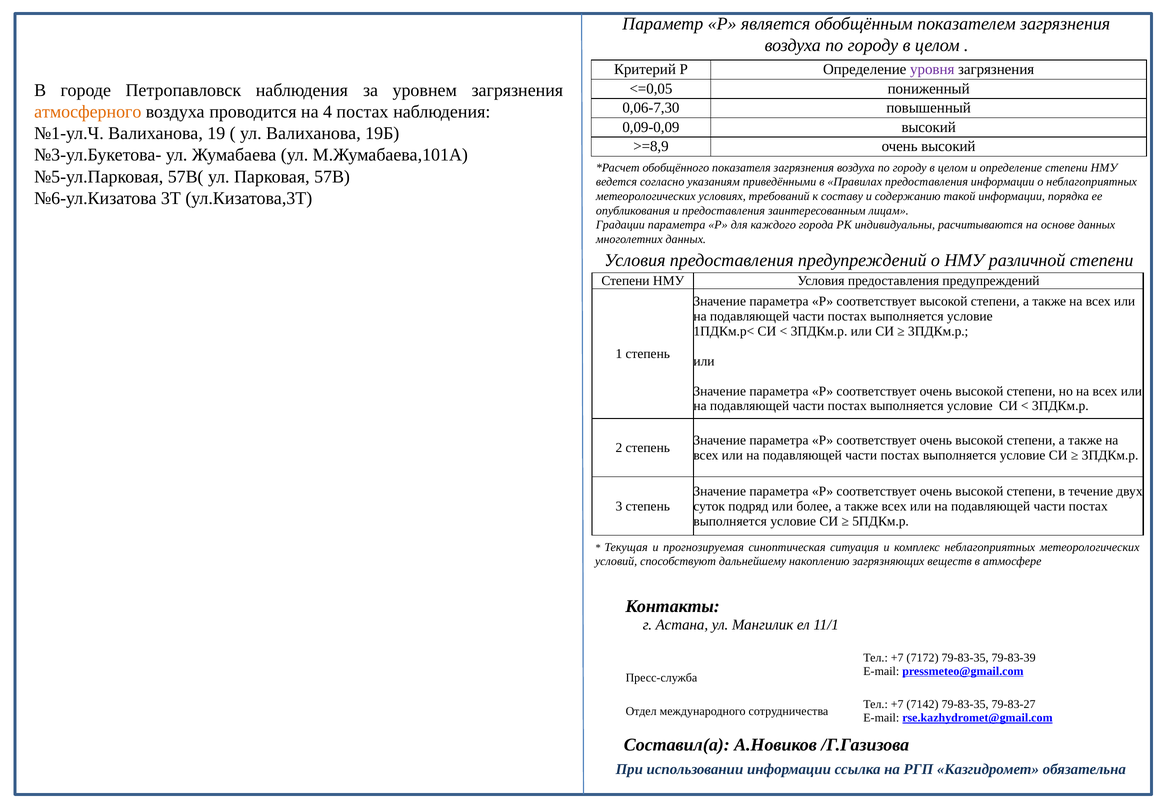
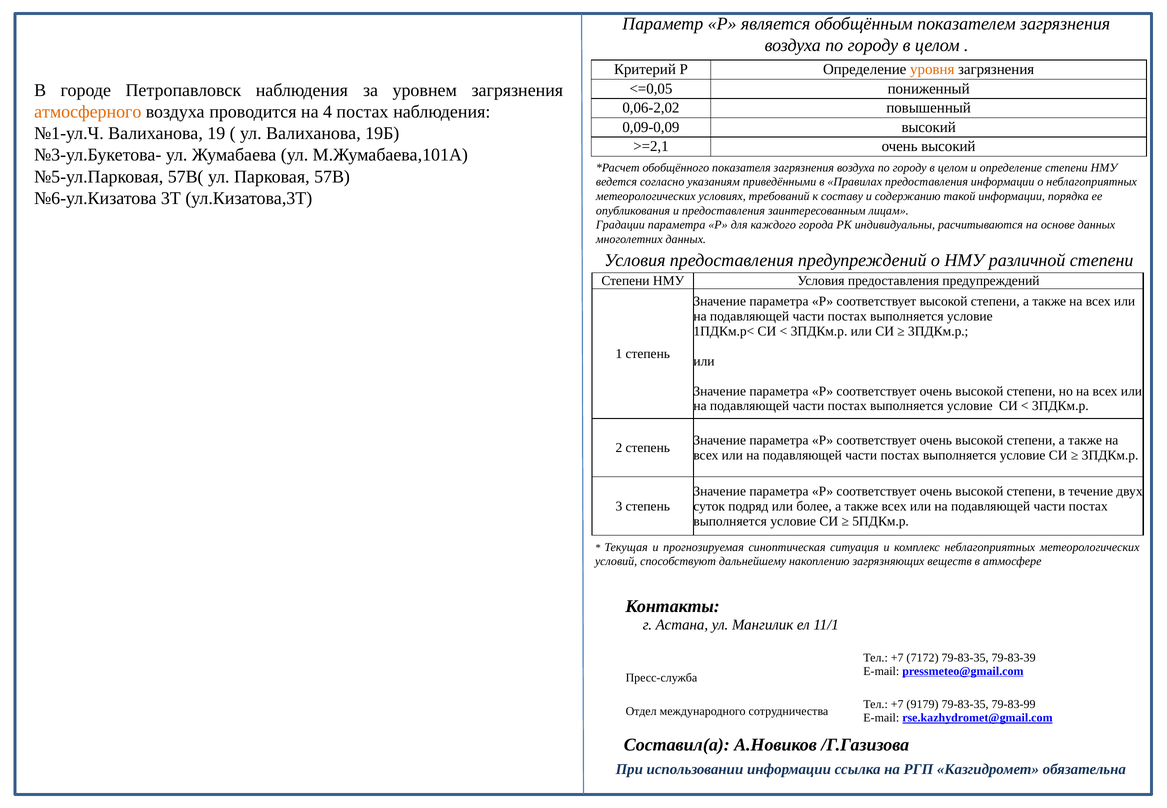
уровня colour: purple -> orange (932, 69)
0,06-7,30: 0,06-7,30 -> 0,06-2,02 (651, 108)
>=8,9: >=8,9 -> >=2,1 (651, 146)
7142: 7142 -> 9179 (923, 704)
79-83-27: 79-83-27 -> 79-83-99 (1014, 704)
